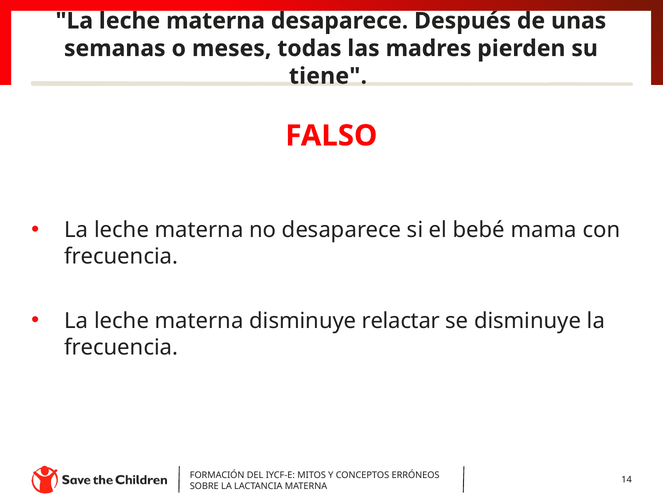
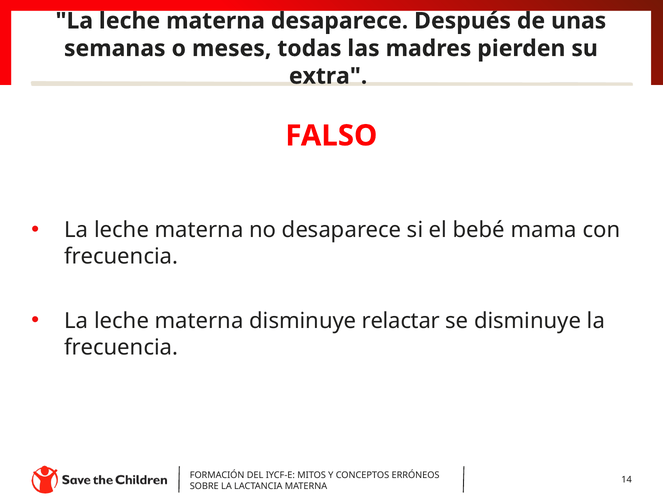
tiene: tiene -> extra (328, 76)
